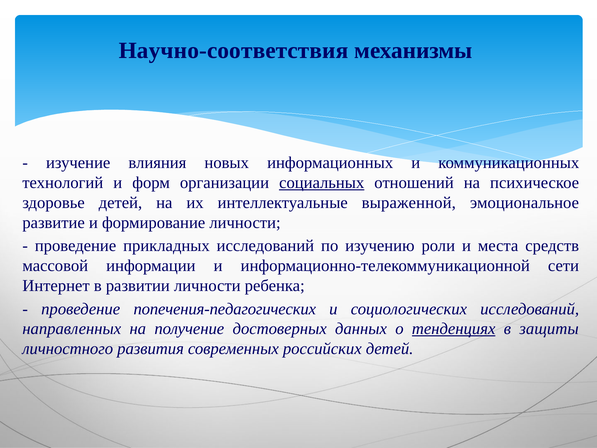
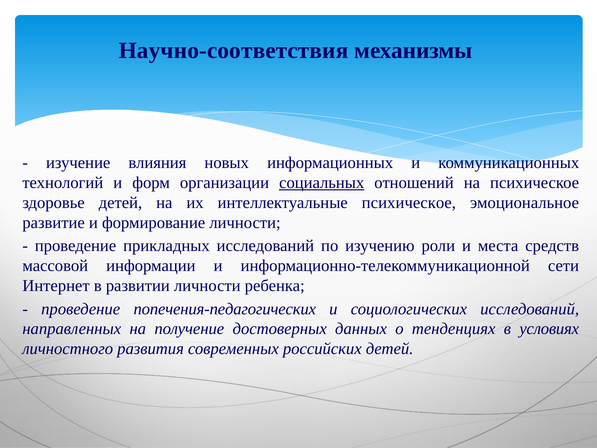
интеллектуальные выраженной: выраженной -> психическое (409, 203)
тенденциях underline: present -> none (454, 329)
защиты: защиты -> условиях (549, 329)
